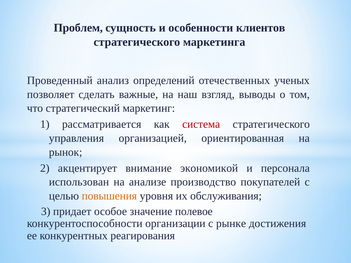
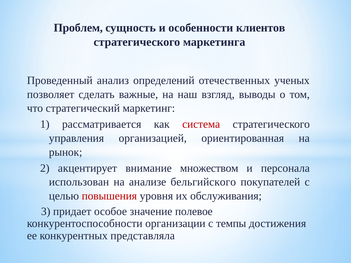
экономикой: экономикой -> множеством (209, 168)
производство: производство -> бельгийского (203, 182)
повышения colour: orange -> red (109, 196)
рынке: рынке -> темпы (231, 224)
реагирования: реагирования -> представляла (143, 236)
